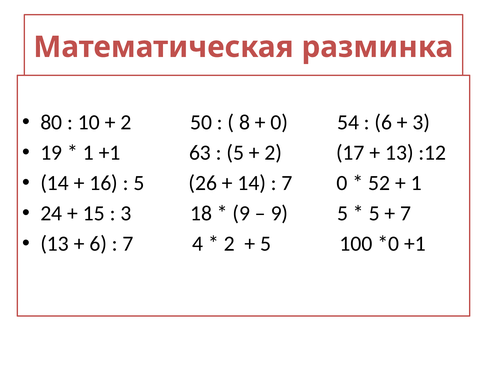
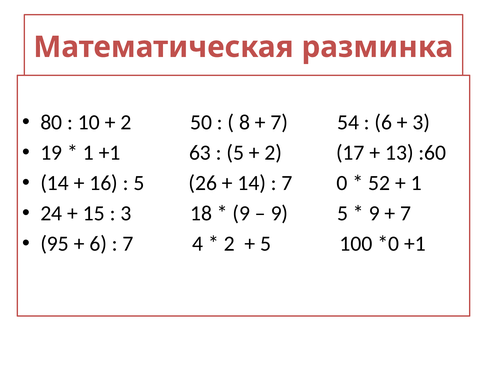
0: 0 -> 7 (279, 123)
:12: :12 -> :60 (432, 153)
5: 5 -> 9 (374, 214)
13: 13 -> 95 (55, 244)
